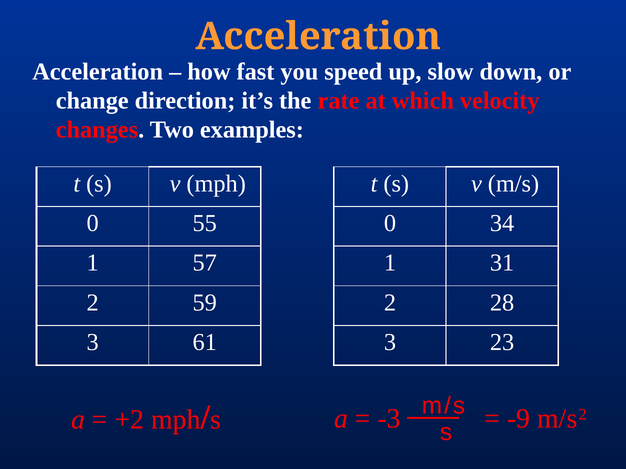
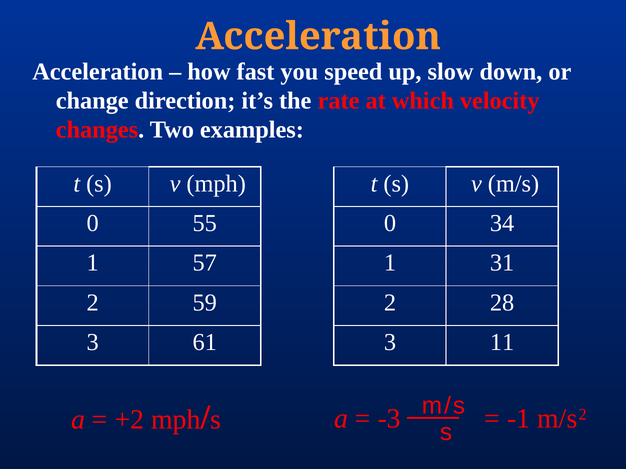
23: 23 -> 11 (502, 343)
-9: -9 -> -1 (519, 419)
